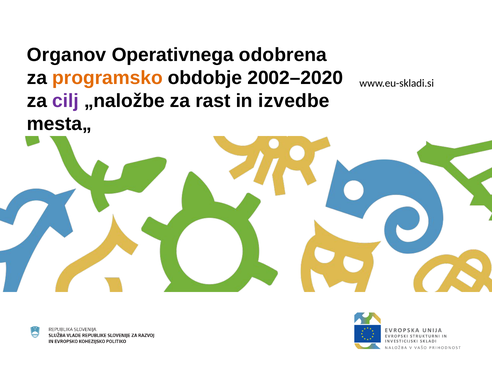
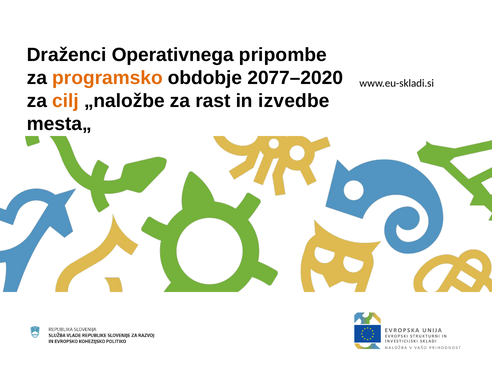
Organov: Organov -> Draženci (67, 55)
odobrena: odobrena -> pripombe (283, 55)
2002–2020: 2002–2020 -> 2077–2020 (295, 78)
cilj colour: purple -> orange (66, 101)
